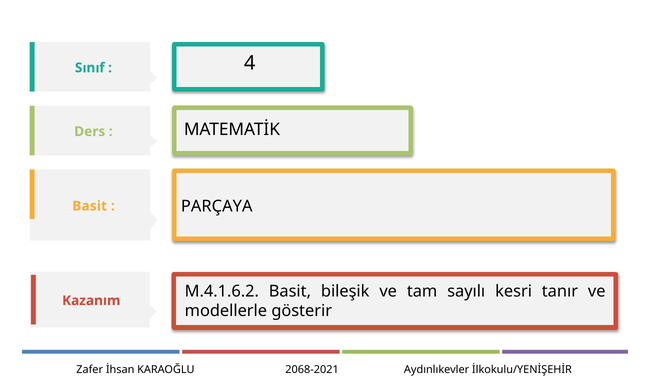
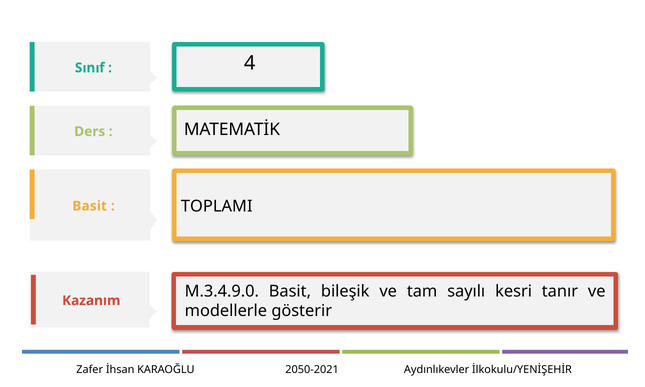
PARÇAYA: PARÇAYA -> TOPLAMI (217, 206)
M.4.1.6.2: M.4.1.6.2 -> M.3.4.9.0 (222, 291)
2068-2021: 2068-2021 -> 2050-2021 (312, 370)
